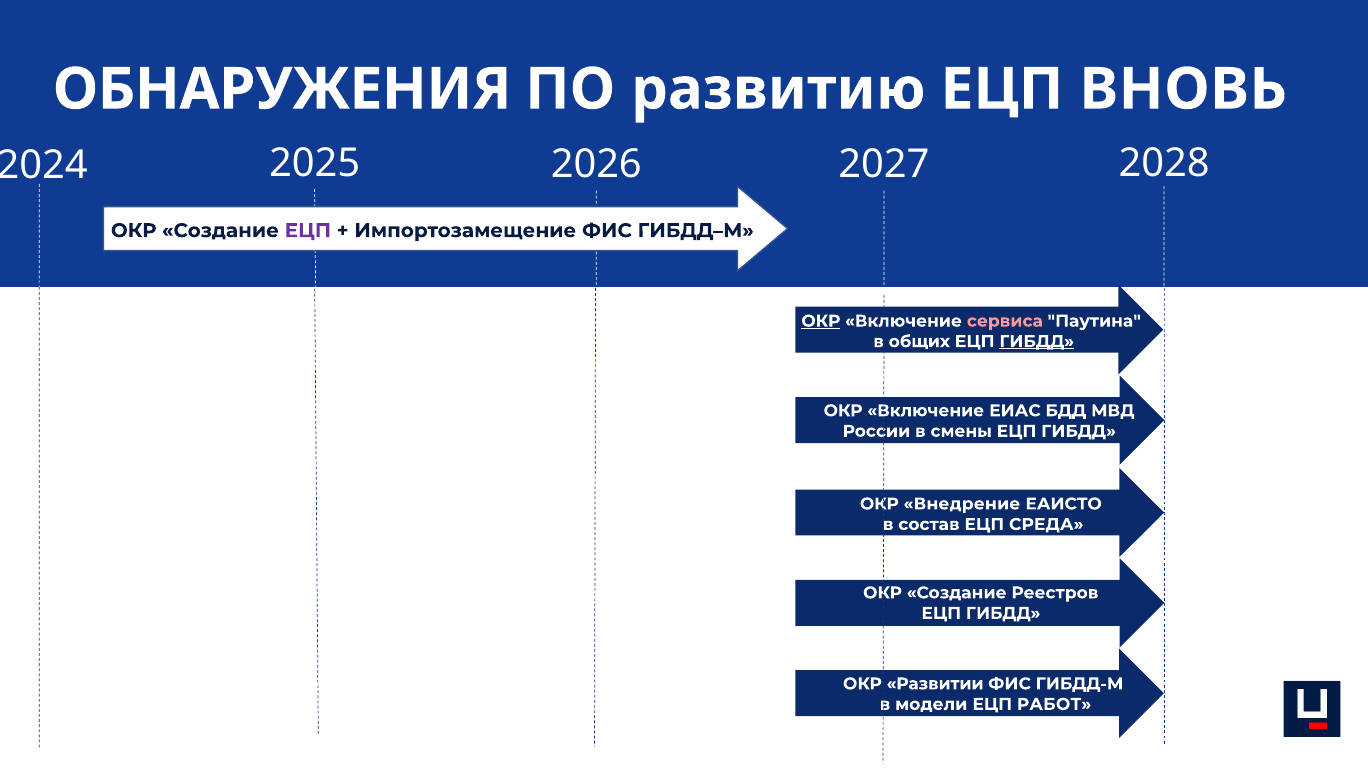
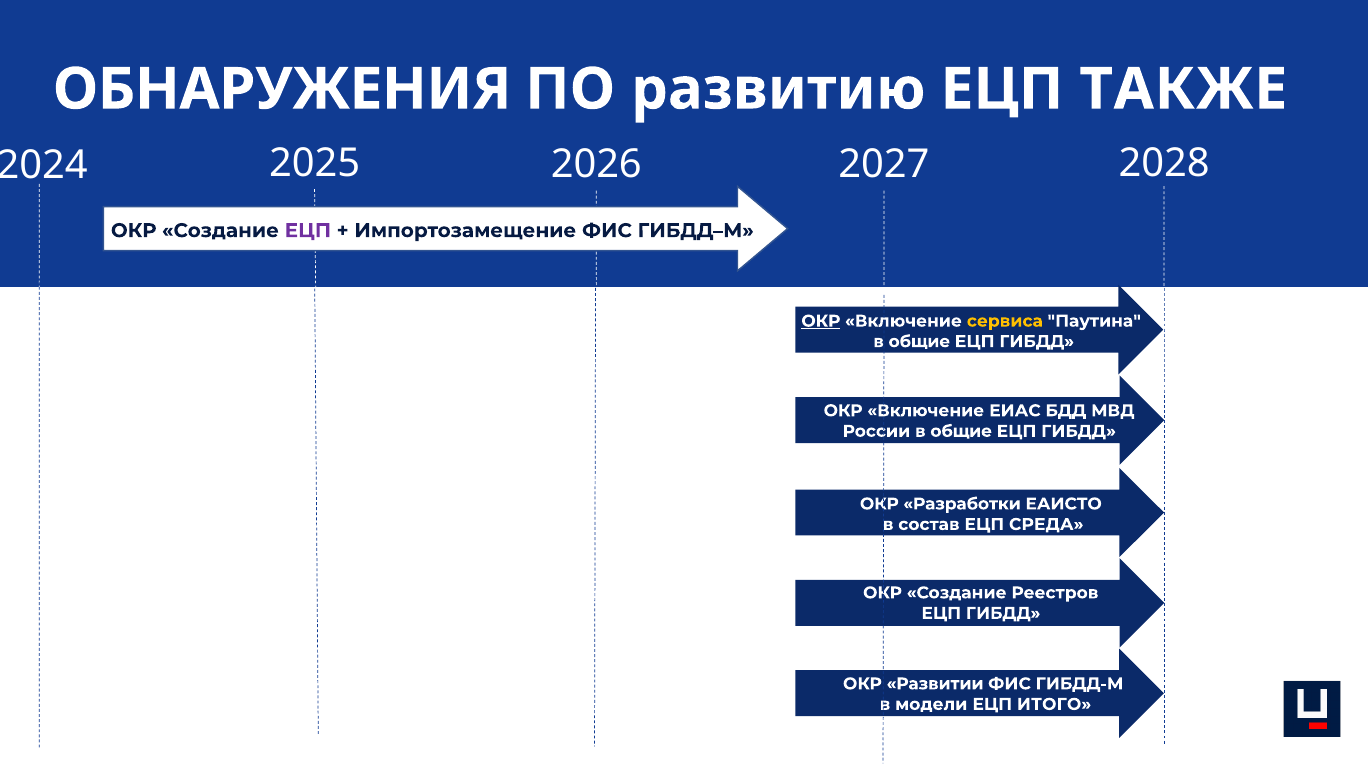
ВНОВЬ: ВНОВЬ -> ТАКЖЕ (1183, 89)
сервиса colour: pink -> yellow (1005, 321)
общих: общих -> общие (919, 342)
ГИБДД underline: present -> none (1037, 342)
России в смены: смены -> общие (961, 431)
Внедрение: Внедрение -> Разработки (962, 504)
РАБОТ: РАБОТ -> ИТОГО (1054, 705)
